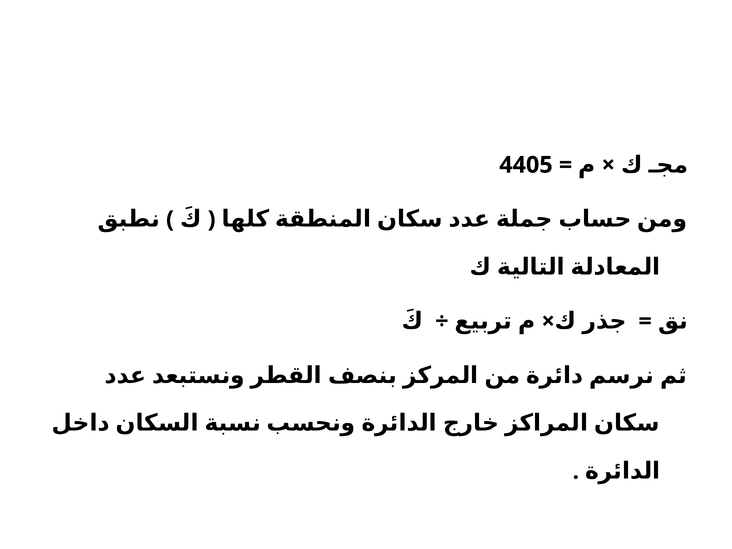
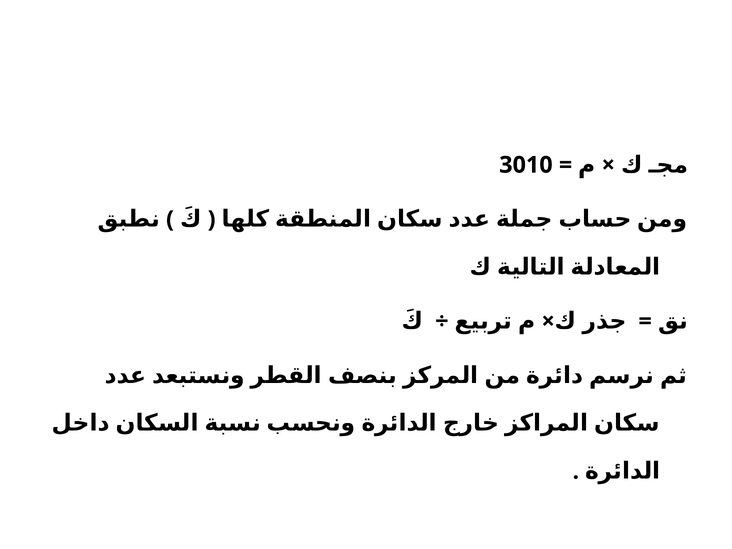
4405: 4405 -> 3010 (526, 165)
